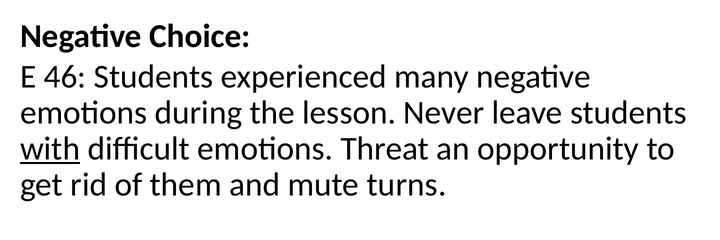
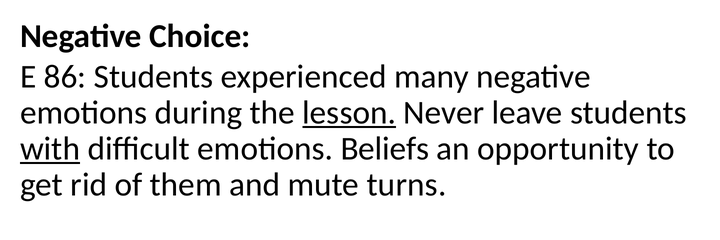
46: 46 -> 86 (65, 77)
lesson underline: none -> present (349, 113)
Threat: Threat -> Beliefs (385, 149)
